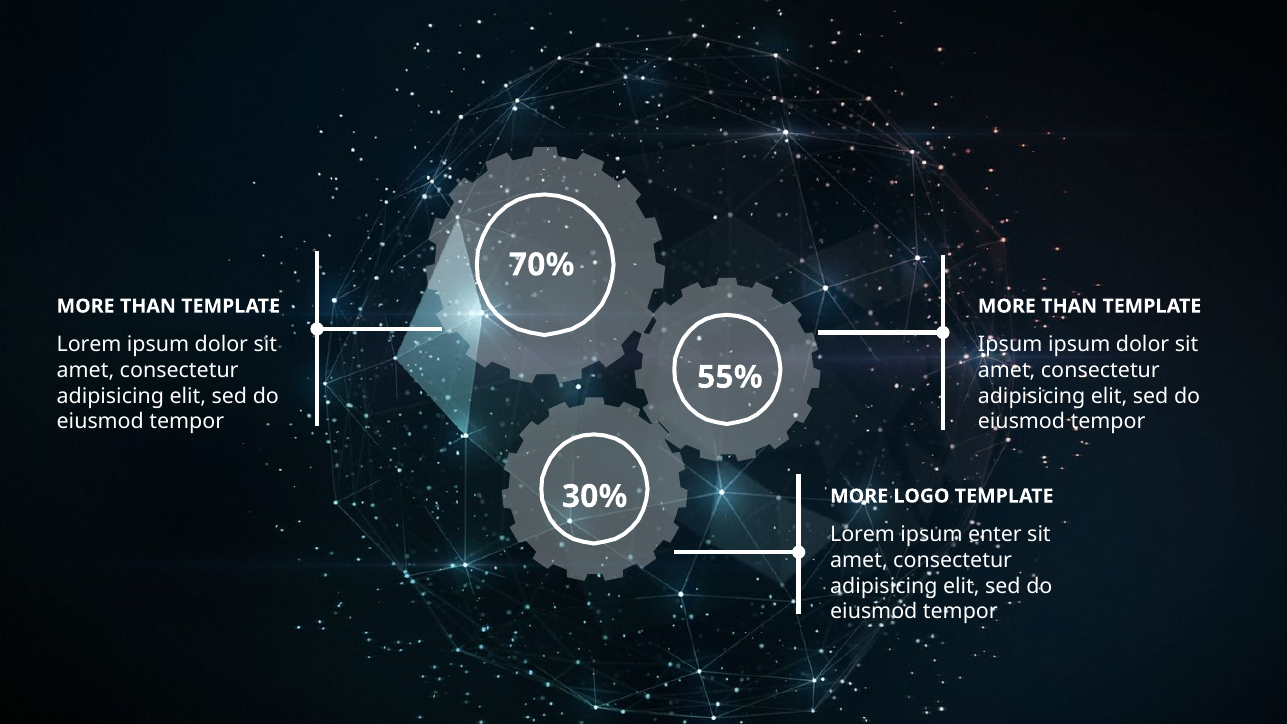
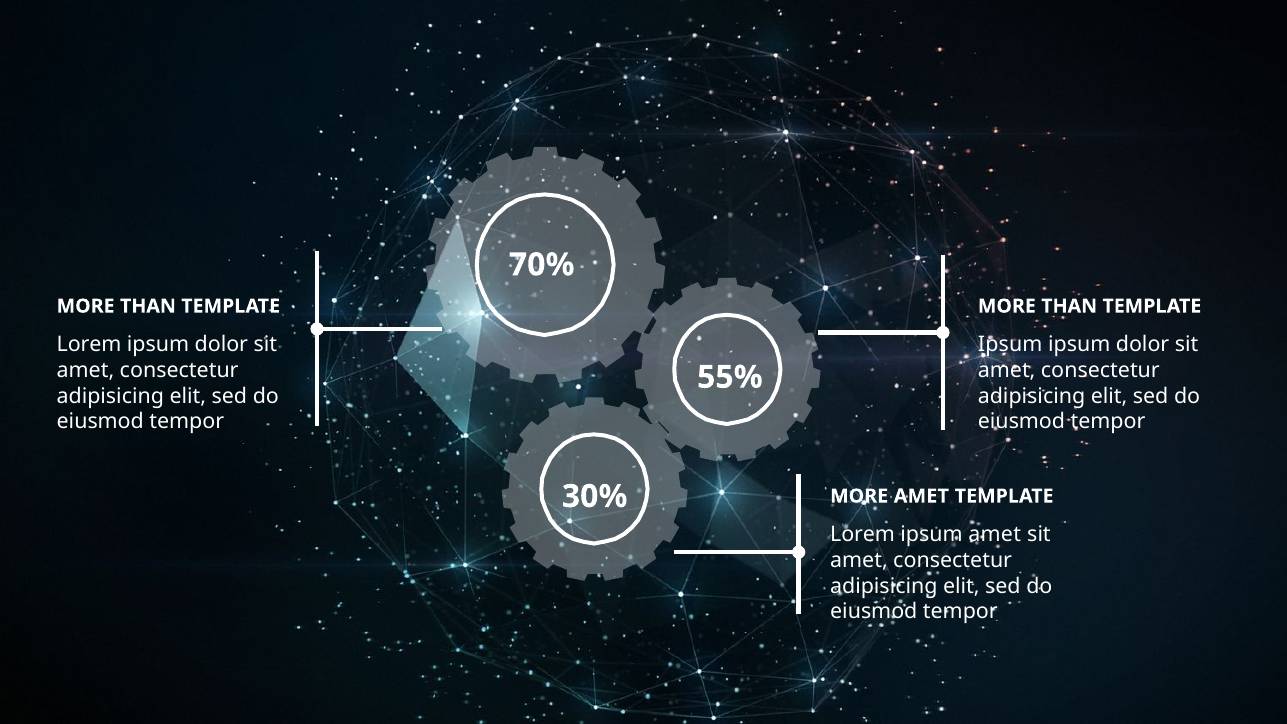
MORE LOGO: LOGO -> AMET (921, 496)
ipsum enter: enter -> amet (995, 534)
